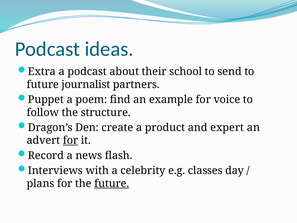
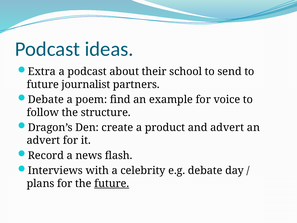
Puppet: Puppet -> Debate (46, 99)
and expert: expert -> advert (227, 127)
for underline: present -> none (70, 140)
e.g classes: classes -> debate (205, 170)
